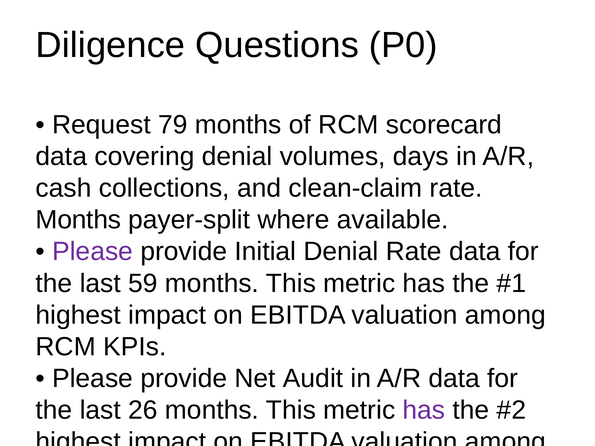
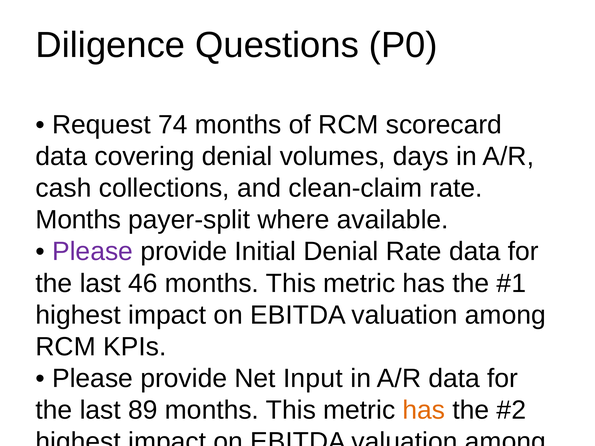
79: 79 -> 74 (173, 125)
59: 59 -> 46 (143, 283)
Audit: Audit -> Input (313, 379)
26: 26 -> 89 (143, 410)
has colour: purple -> orange (424, 410)
